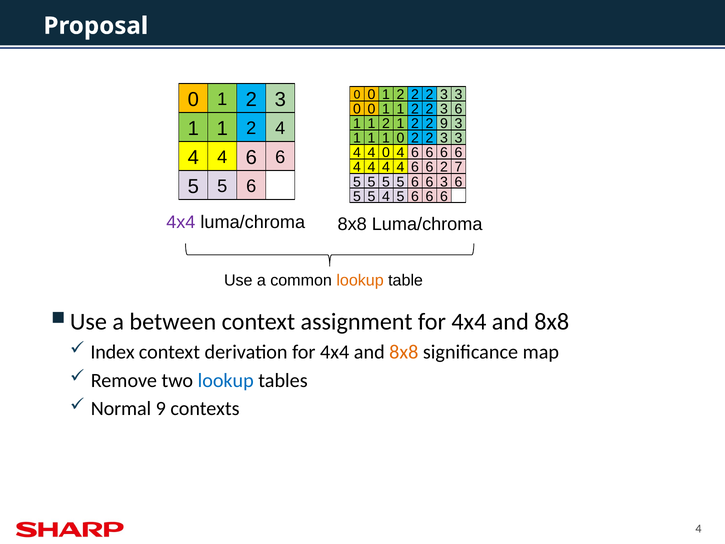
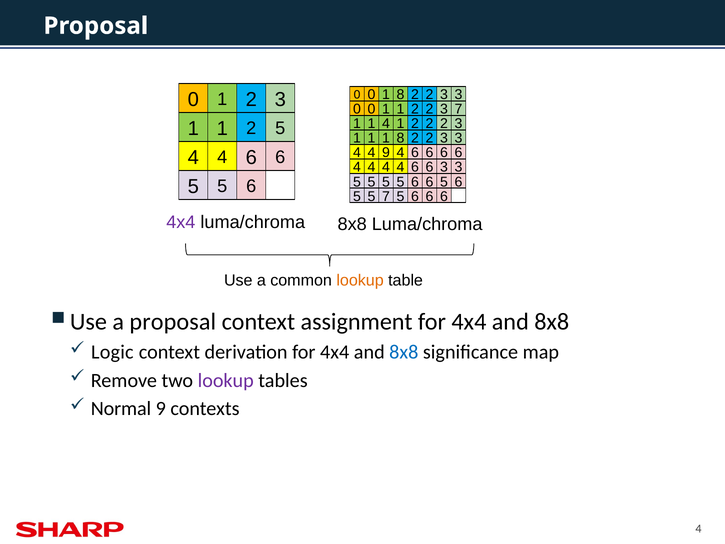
0 2: 2 -> 8 (401, 95)
6: 6 -> 7 (459, 109)
2: 2 -> 4 (386, 124)
2 9: 9 -> 2 (444, 124)
4: 4 -> 5 (280, 128)
1 0: 0 -> 8 (401, 138)
4 0: 0 -> 9 (386, 153)
2: 2 -> 3 (444, 167)
7: 7 -> 3 (459, 167)
6 3: 3 -> 5 (444, 182)
5 4: 4 -> 7 (386, 196)
a between: between -> proposal (173, 322)
Index: Index -> Logic (112, 352)
8x8 colour: orange -> blue (404, 352)
lookup colour: blue -> purple (226, 380)
